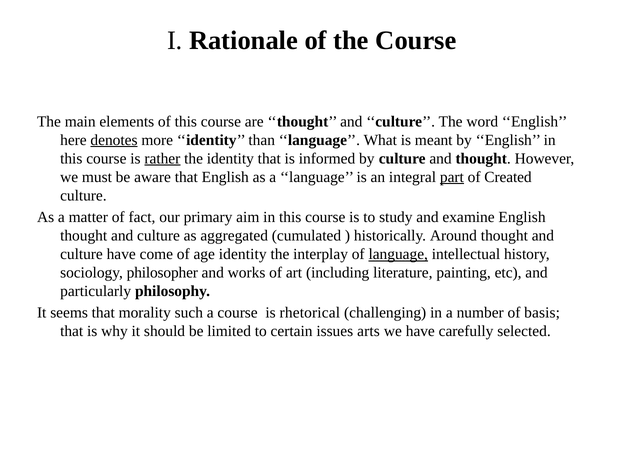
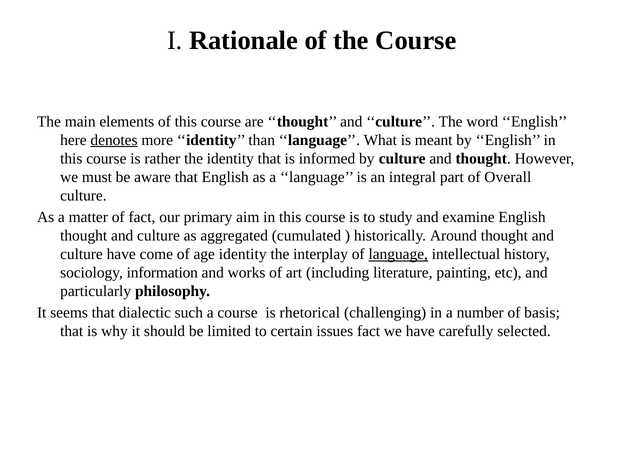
rather underline: present -> none (162, 158)
part underline: present -> none (452, 177)
Created: Created -> Overall (508, 177)
philosopher: philosopher -> information (162, 273)
morality: morality -> dialectic (145, 313)
issues arts: arts -> fact (369, 331)
